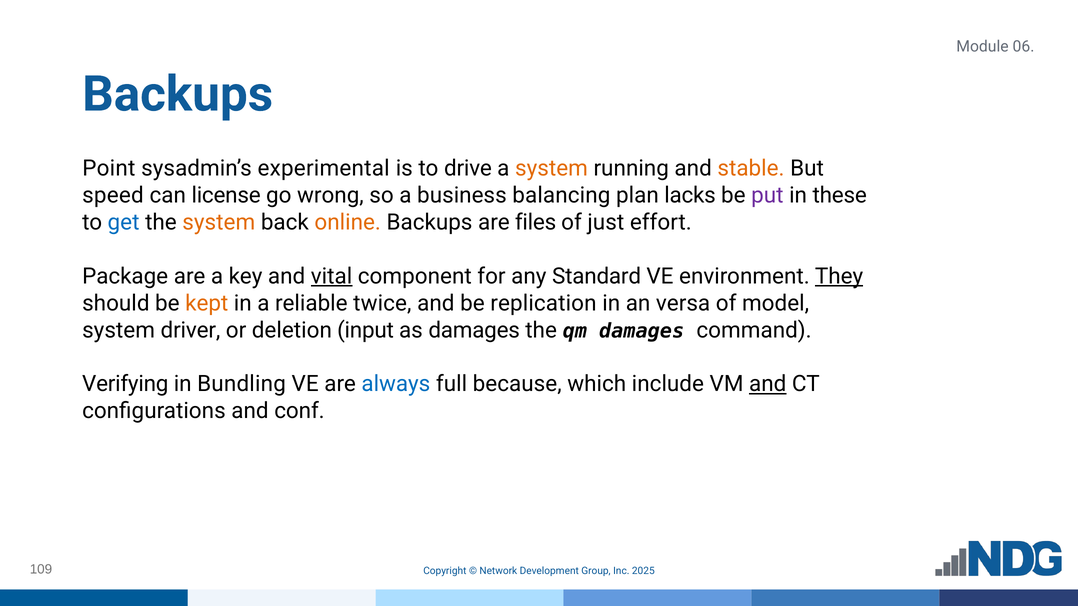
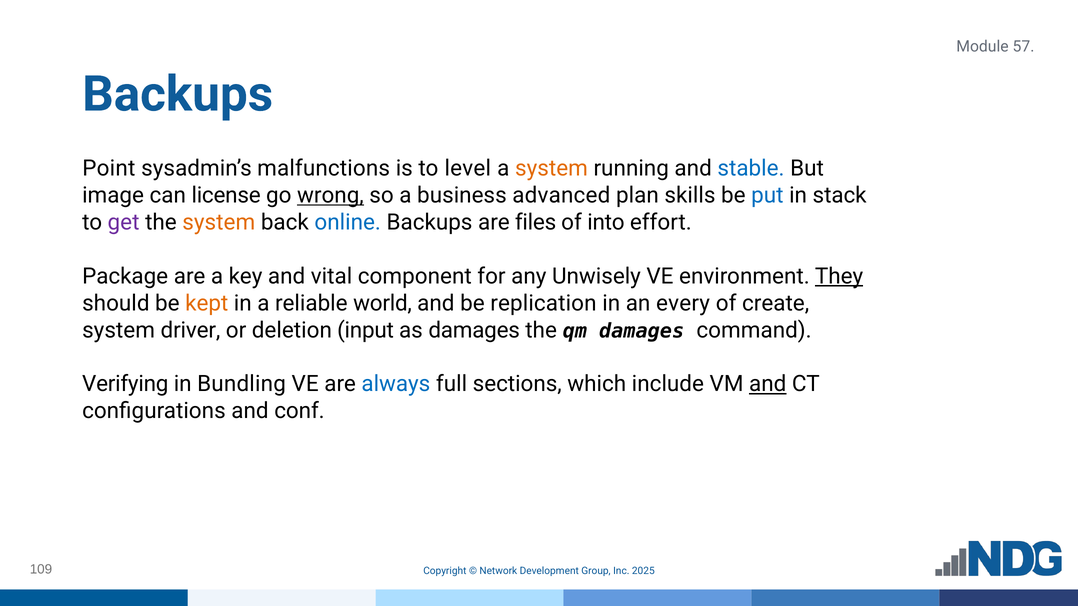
06: 06 -> 57 (1023, 47)
experimental: experimental -> malfunctions (324, 169)
drive: drive -> level (468, 169)
stable colour: orange -> blue (751, 169)
speed: speed -> image (113, 196)
wrong underline: none -> present (330, 196)
balancing: balancing -> advanced (561, 196)
lacks: lacks -> skills (690, 196)
put colour: purple -> blue (767, 196)
these: these -> stack (840, 196)
get colour: blue -> purple (124, 222)
online colour: orange -> blue (348, 222)
just: just -> into (606, 222)
vital underline: present -> none (332, 276)
Standard: Standard -> Unwisely (596, 276)
twice: twice -> world (383, 303)
versa: versa -> every (683, 303)
model: model -> create (776, 303)
because: because -> sections (517, 384)
